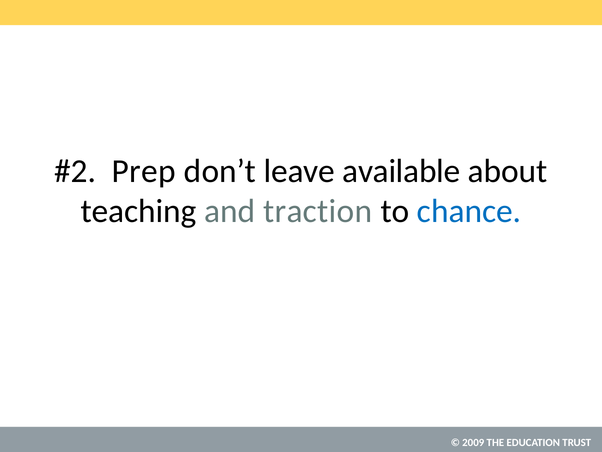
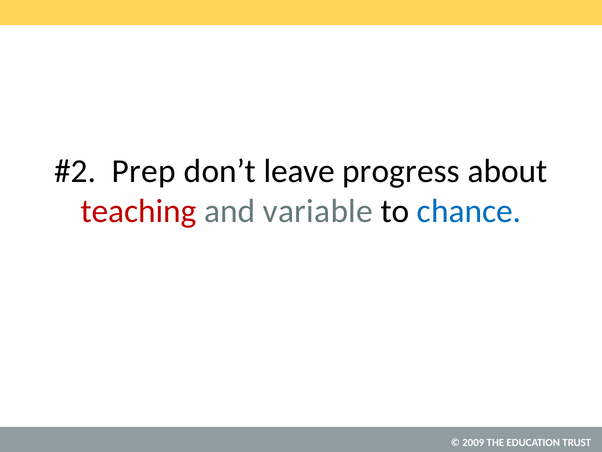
available: available -> progress (401, 171)
teaching colour: black -> red (139, 211)
traction: traction -> variable (318, 211)
